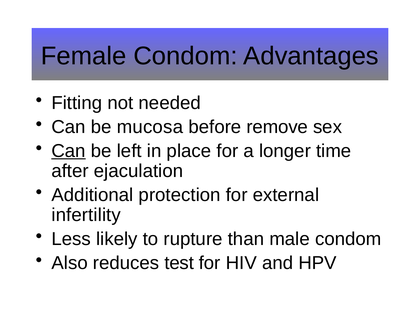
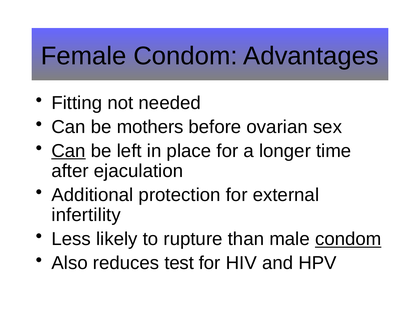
mucosa: mucosa -> mothers (150, 127)
remove: remove -> ovarian (277, 127)
condom underline: none -> present (348, 239)
